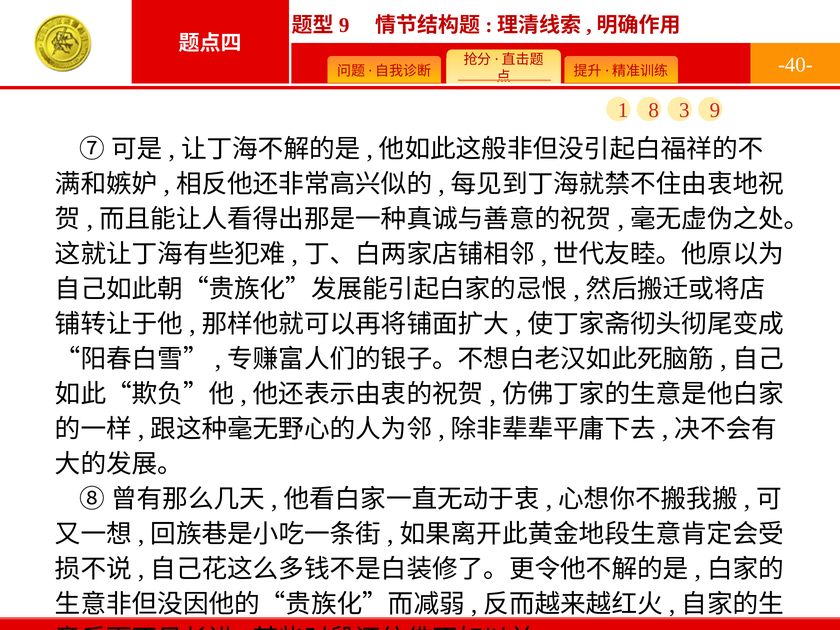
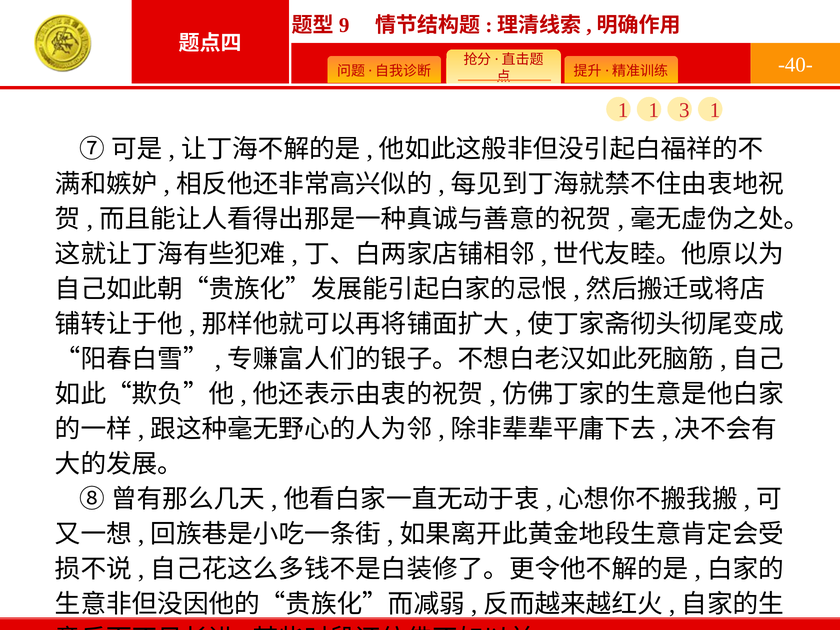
1 8: 8 -> 1 (654, 111)
3 9: 9 -> 1 (715, 111)
